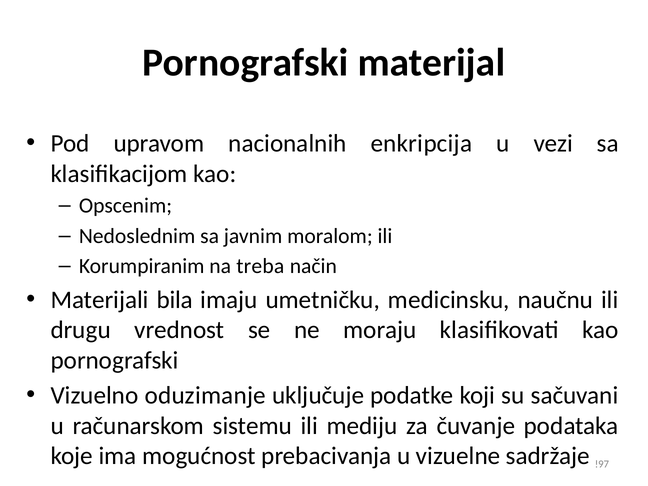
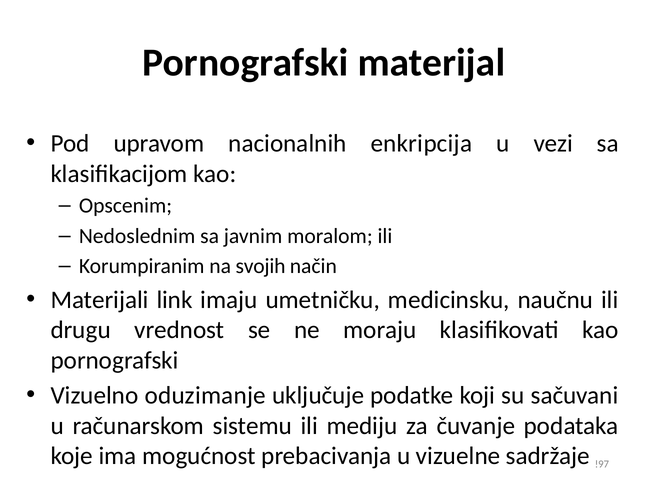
treba: treba -> svojih (261, 266)
bila: bila -> link (175, 300)
